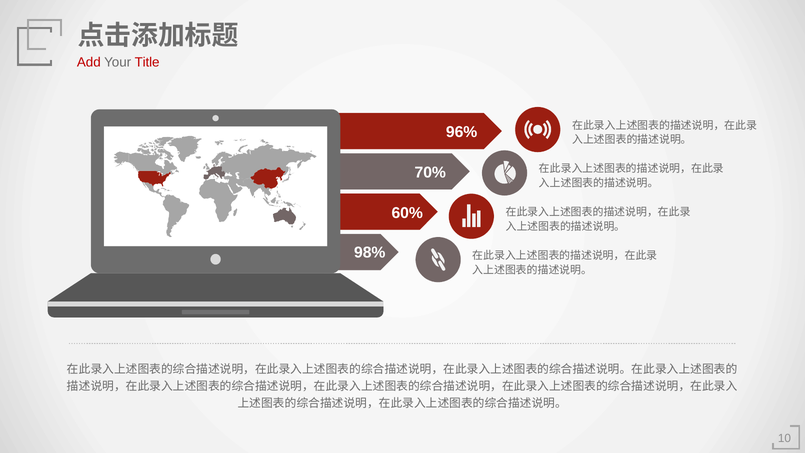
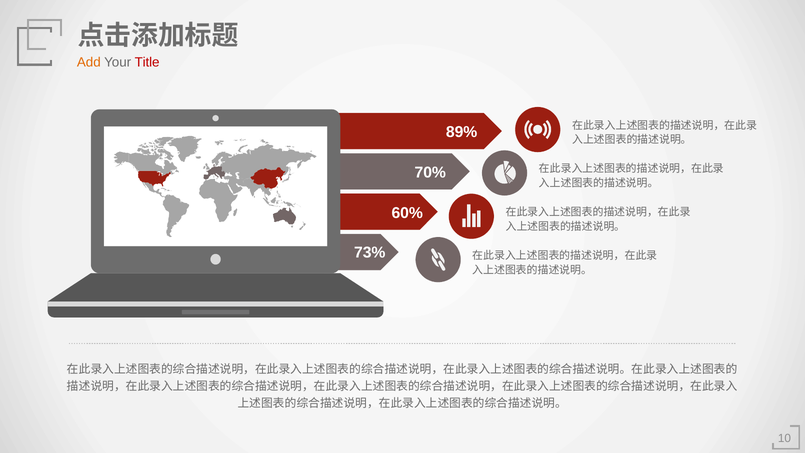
Add colour: red -> orange (89, 62)
96%: 96% -> 89% (462, 132)
98%: 98% -> 73% (370, 252)
